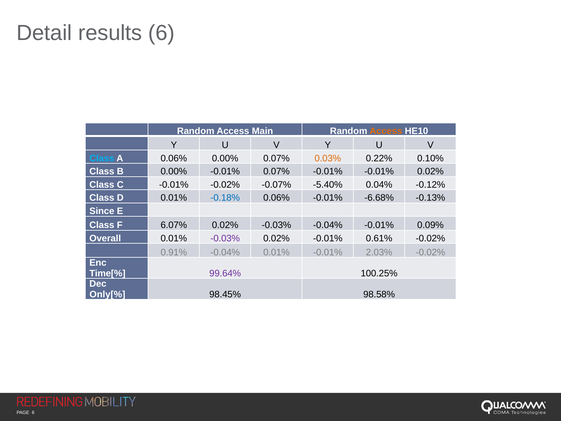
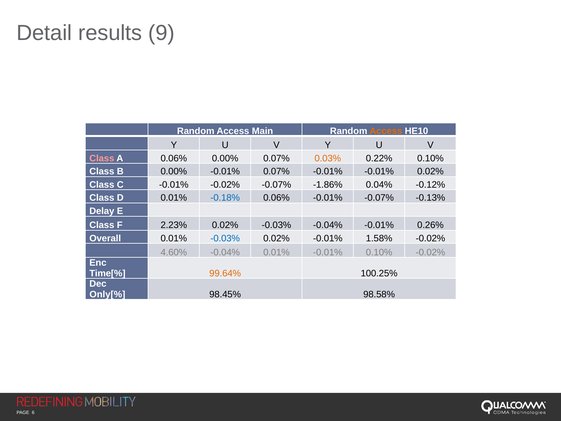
results 6: 6 -> 9 (162, 33)
Class colour: light blue -> pink (102, 158)
-5.40%: -5.40% -> -1.86% (328, 185)
-0.01% -6.68%: -6.68% -> -0.07% (379, 198)
Since: Since -> Delay (102, 211)
6.07%: 6.07% -> 2.23% (174, 225)
0.09%: 0.09% -> 0.26% (430, 225)
-0.03% colour: purple -> blue (225, 238)
0.61%: 0.61% -> 1.58% (379, 238)
0.91%: 0.91% -> 4.60% (174, 252)
-0.01% 2.03%: 2.03% -> 0.10% (379, 252)
99.64% colour: purple -> orange (225, 273)
